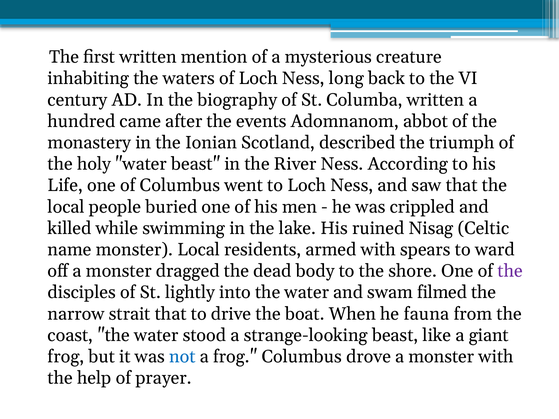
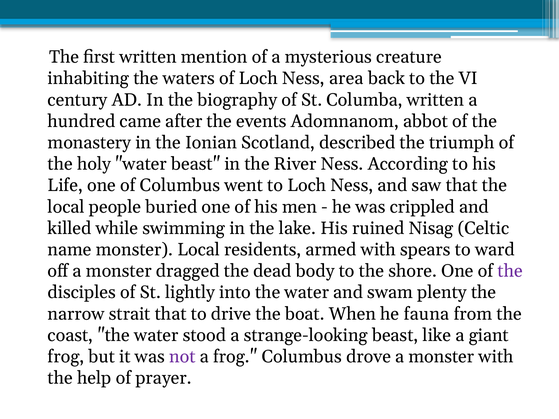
long: long -> area (346, 78)
filmed: filmed -> plenty (442, 293)
not colour: blue -> purple (182, 357)
